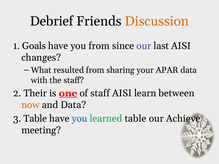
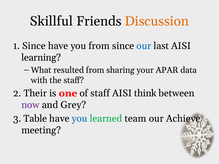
Debrief: Debrief -> Skillful (51, 21)
1 Goals: Goals -> Since (34, 46)
our colour: purple -> blue (144, 46)
changes: changes -> learning (41, 58)
one underline: present -> none (68, 93)
learn: learn -> think (145, 93)
now colour: orange -> purple (30, 105)
and Data: Data -> Grey (73, 105)
learned table: table -> team (135, 119)
